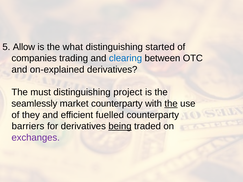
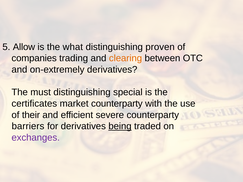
started: started -> proven (160, 47)
clearing colour: blue -> orange (126, 58)
on-explained: on-explained -> on-extremely (57, 70)
project: project -> special (128, 92)
seamlessly: seamlessly -> certificates (34, 104)
the underline: present -> none (171, 104)
they: they -> their (31, 115)
fuelled: fuelled -> severe (110, 115)
